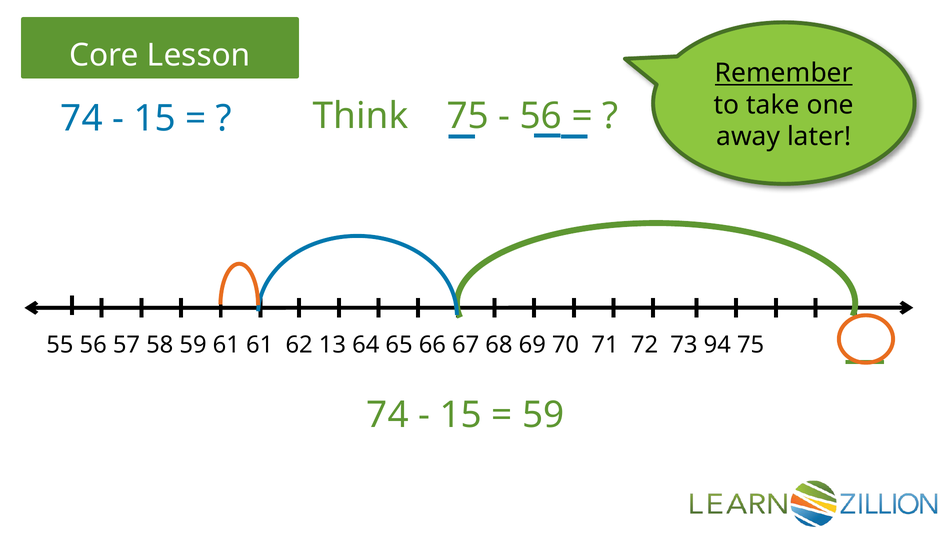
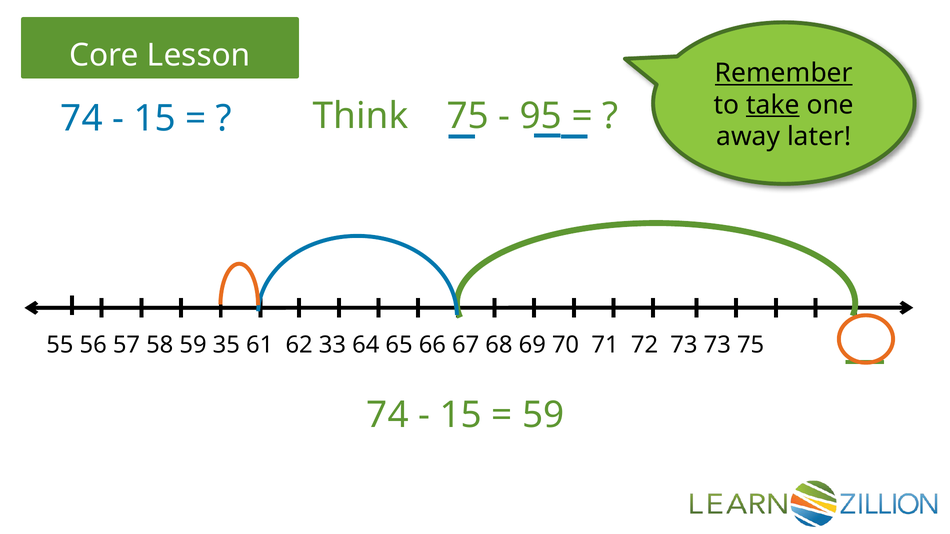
take underline: none -> present (773, 105)
56: 56 -> 95 (541, 116)
59 61: 61 -> 35 (226, 345)
13: 13 -> 33 (332, 345)
73 94: 94 -> 73 (717, 345)
